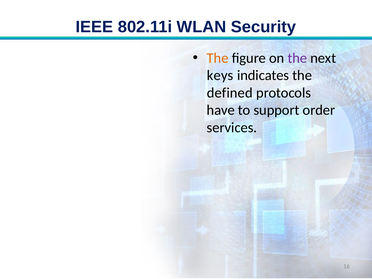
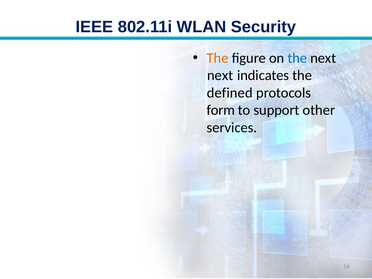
the colour: purple -> blue (297, 58)
keys: keys -> next (220, 75)
have: have -> form (221, 110)
order: order -> other (319, 110)
